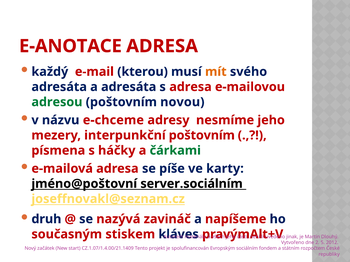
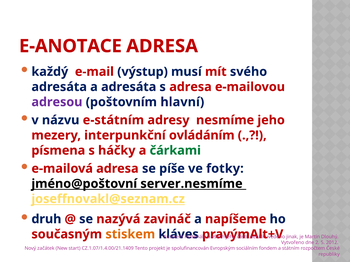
kterou: kterou -> výstup (143, 72)
mít colour: orange -> red (216, 72)
adresou colour: green -> purple (57, 102)
novou: novou -> hlavní (182, 102)
e-chceme: e-chceme -> e-státním (113, 120)
interpunkční poštovním: poštovním -> ovládáním (202, 136)
karty: karty -> fotky (225, 169)
server.sociálním: server.sociálním -> server.nesmíme (191, 184)
stiskem colour: red -> orange (130, 235)
